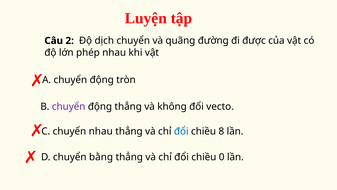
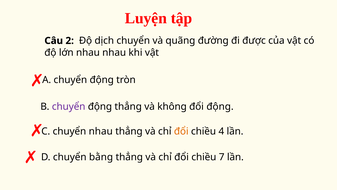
lớn phép: phép -> nhau (88, 52)
đổi vecto: vecto -> động (220, 106)
đổi colour: blue -> orange (181, 131)
8: 8 -> 4 (221, 131)
0: 0 -> 7 (222, 157)
